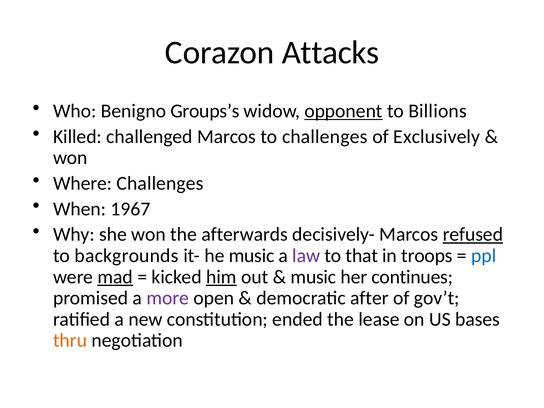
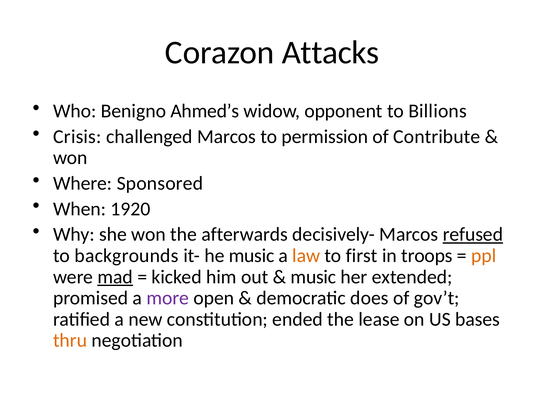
Groups’s: Groups’s -> Ahmed’s (205, 111)
opponent underline: present -> none (343, 111)
Killed: Killed -> Crisis (77, 137)
to challenges: challenges -> permission (325, 137)
Exclusively: Exclusively -> Contribute (437, 137)
Where Challenges: Challenges -> Sponsored (160, 183)
1967: 1967 -> 1920 (131, 209)
law colour: purple -> orange (306, 256)
that: that -> first (362, 256)
ppl colour: blue -> orange (484, 256)
him underline: present -> none (221, 277)
continues: continues -> extended (412, 277)
after: after -> does (369, 298)
